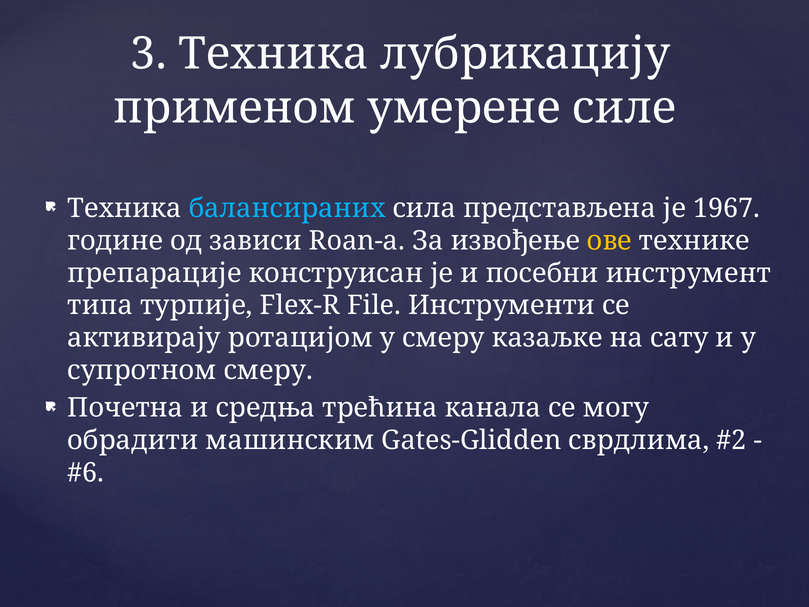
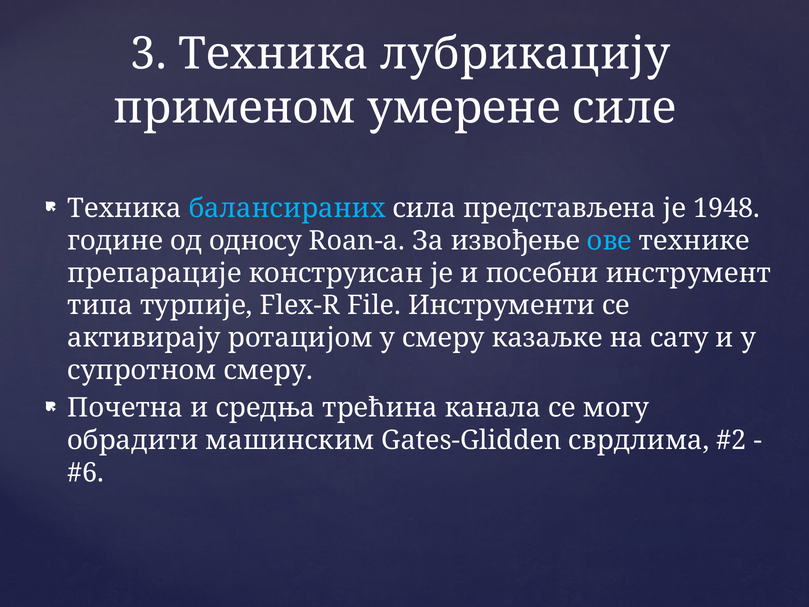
1967: 1967 -> 1948 (727, 208)
зависи: зависи -> односу (256, 241)
ове colour: yellow -> light blue (609, 241)
